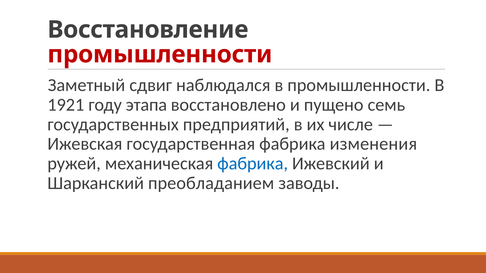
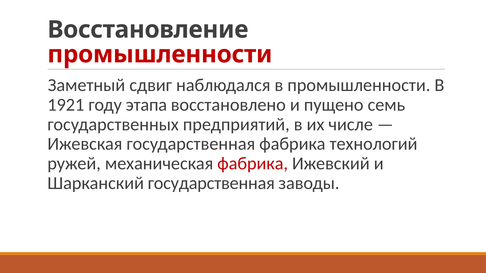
изменения: изменения -> технологий (373, 144)
фабрика colour: blue -> red (253, 164)
Шарканский преобладанием: преобладанием -> государственная (211, 184)
